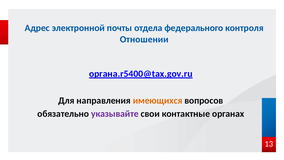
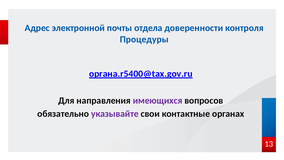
федерального: федерального -> доверенности (194, 28)
Отношении: Отношении -> Процедуры (144, 39)
имеющихся colour: orange -> purple (158, 100)
